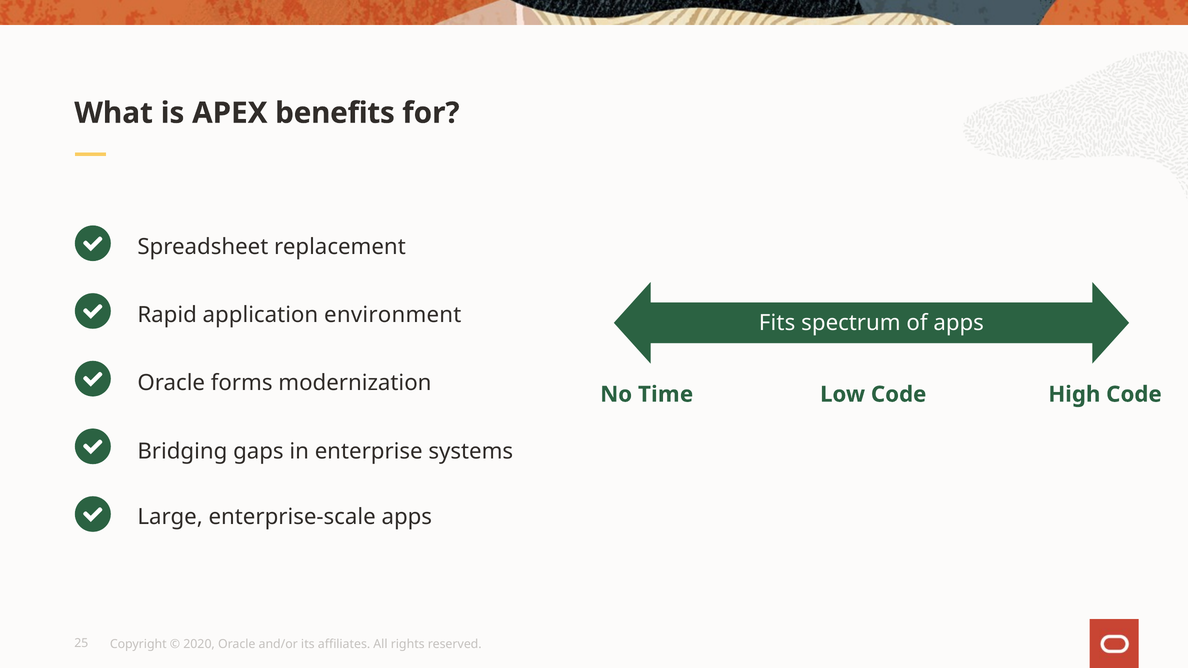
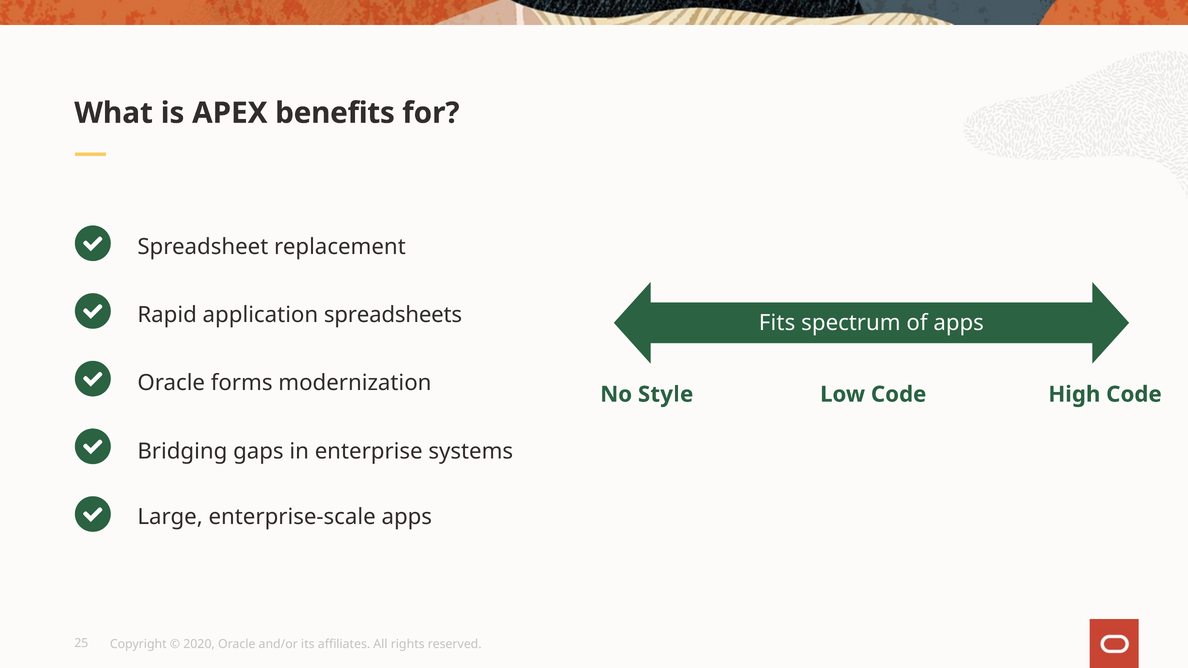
environment: environment -> spreadsheets (393, 315)
Time: Time -> Style (666, 395)
